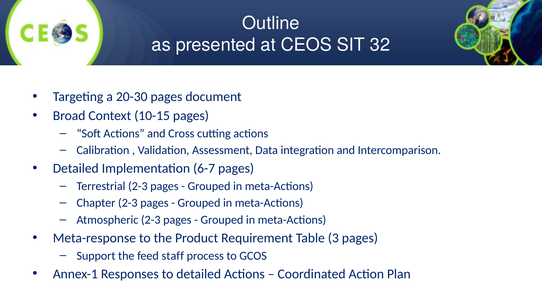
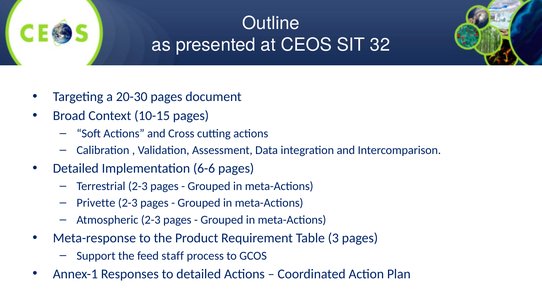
6-7: 6-7 -> 6-6 (204, 168)
Chapter: Chapter -> Privette (96, 203)
